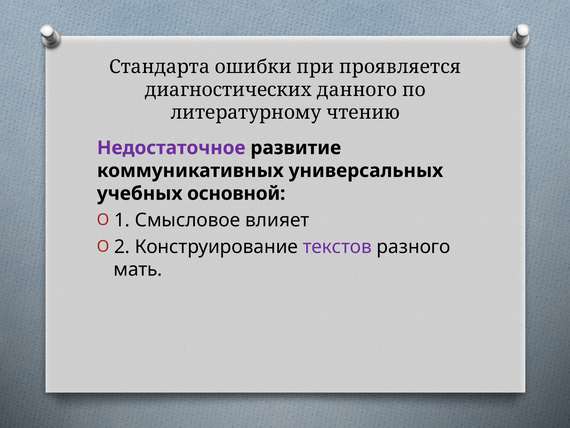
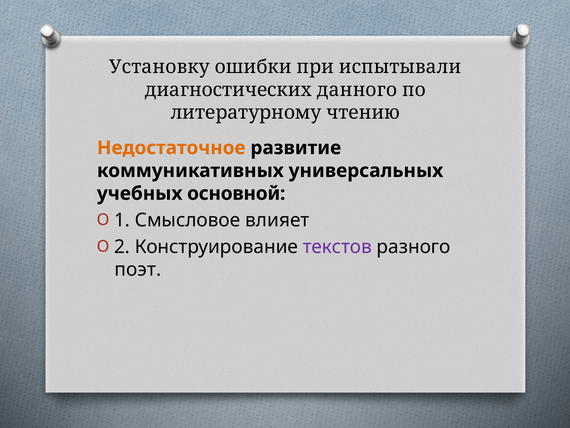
Стандарта: Стандарта -> Установку (159, 67)
проявляется: проявляется -> испытывали (400, 67)
Недостаточное colour: purple -> orange (171, 148)
мать: мать -> поэт (138, 269)
